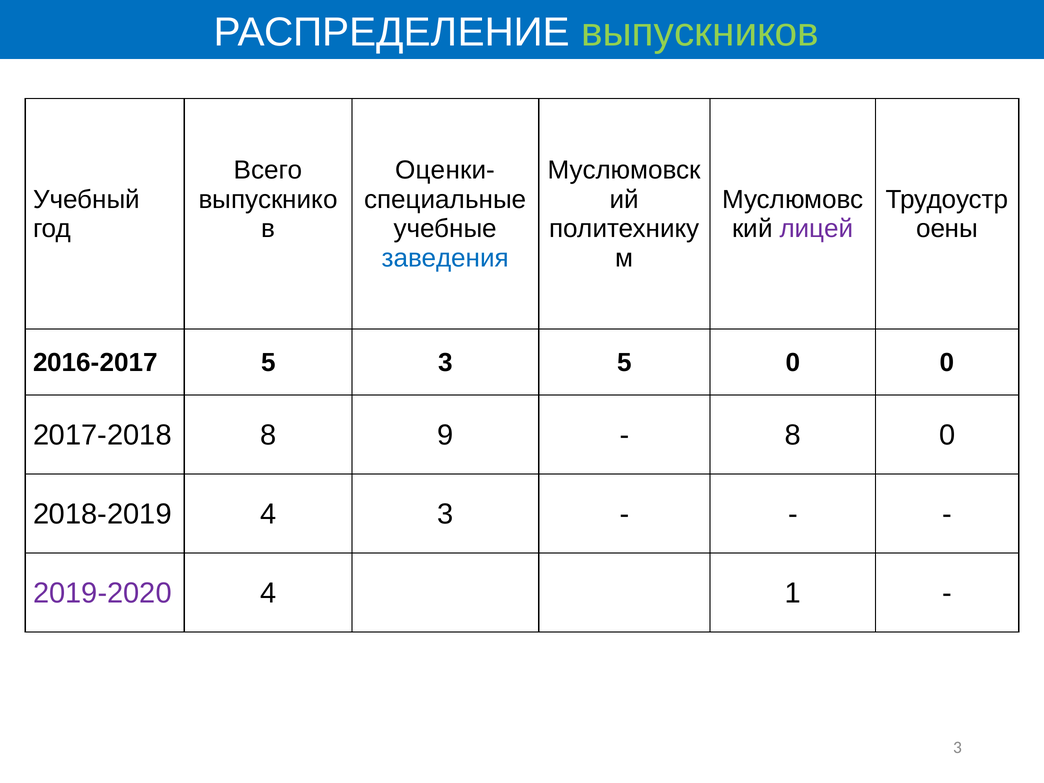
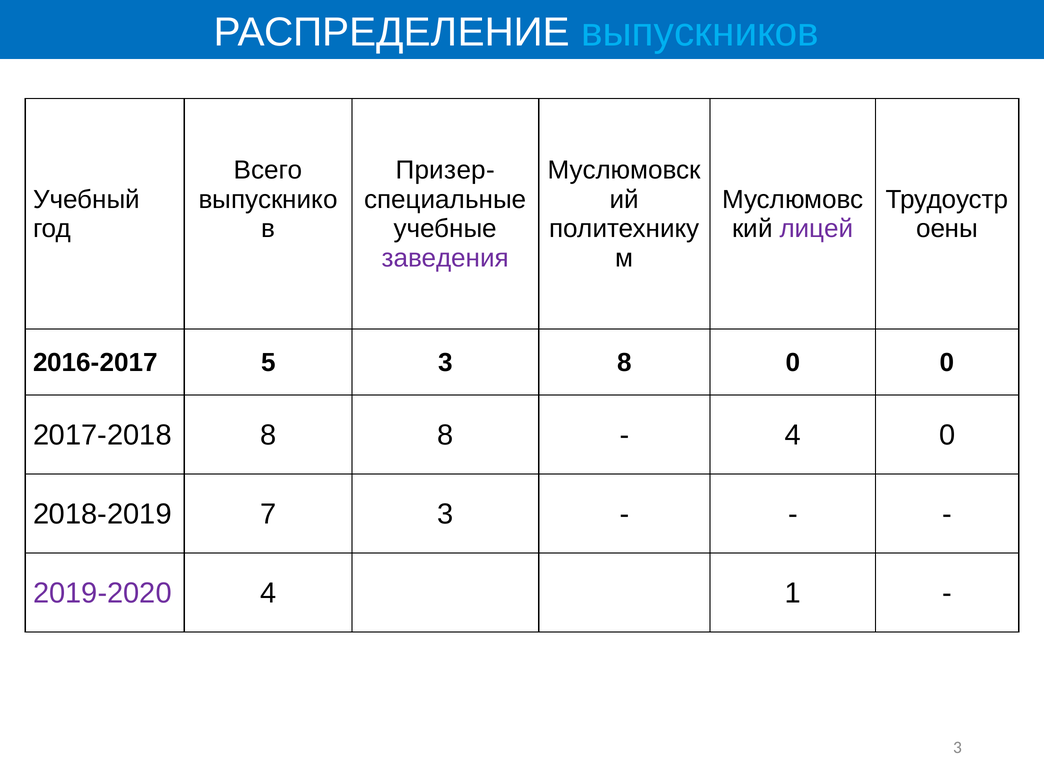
выпускников colour: light green -> light blue (700, 32)
Оценки-: Оценки- -> Призер- (445, 170)
заведения colour: blue -> purple (445, 258)
3 5: 5 -> 8 (624, 362)
8 9: 9 -> 8 (445, 435)
8: 8 -> 4 (793, 435)
2018-2019 4: 4 -> 7 (268, 514)
